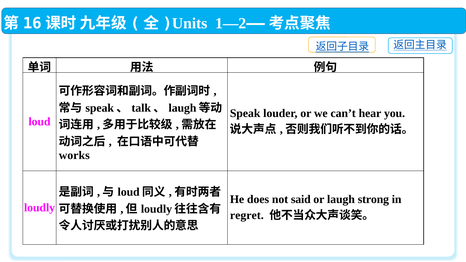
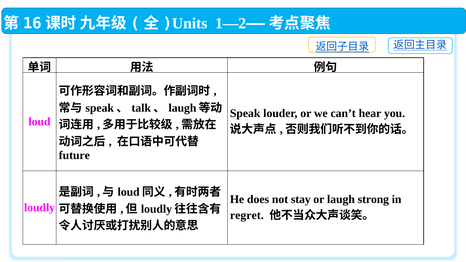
works: works -> future (74, 156)
said: said -> stay (301, 199)
